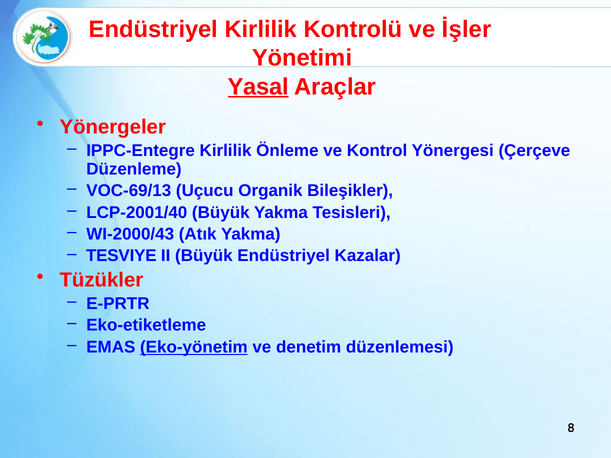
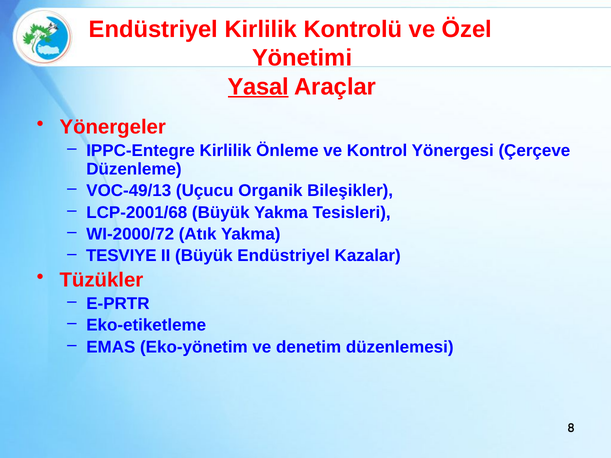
İşler: İşler -> Özel (467, 30)
VOC-69/13: VOC-69/13 -> VOC-49/13 (129, 191)
LCP-2001/40: LCP-2001/40 -> LCP-2001/68 (137, 213)
WI-2000/43: WI-2000/43 -> WI-2000/72 (130, 234)
Eko-yönetim underline: present -> none (194, 347)
